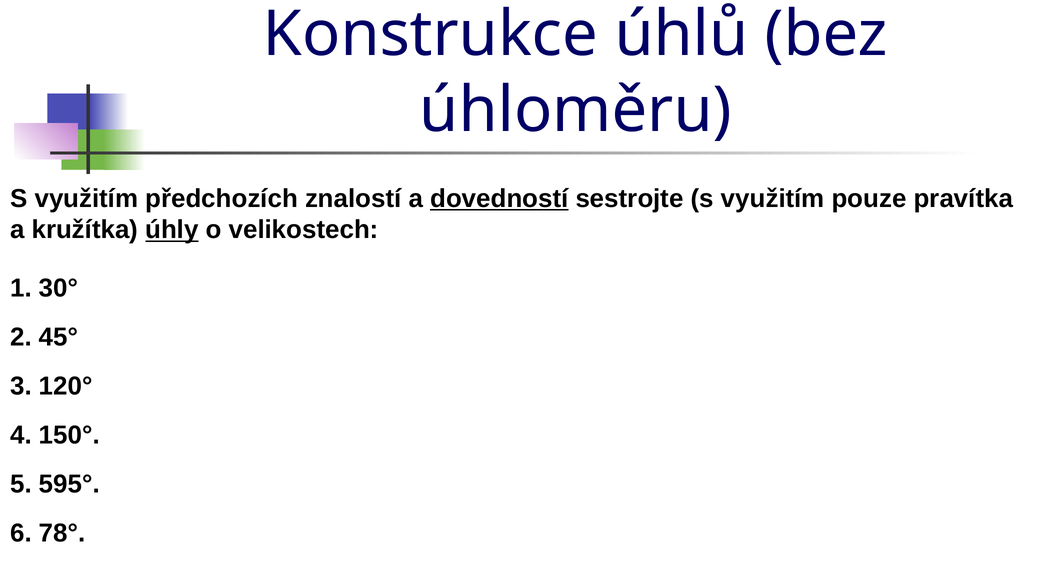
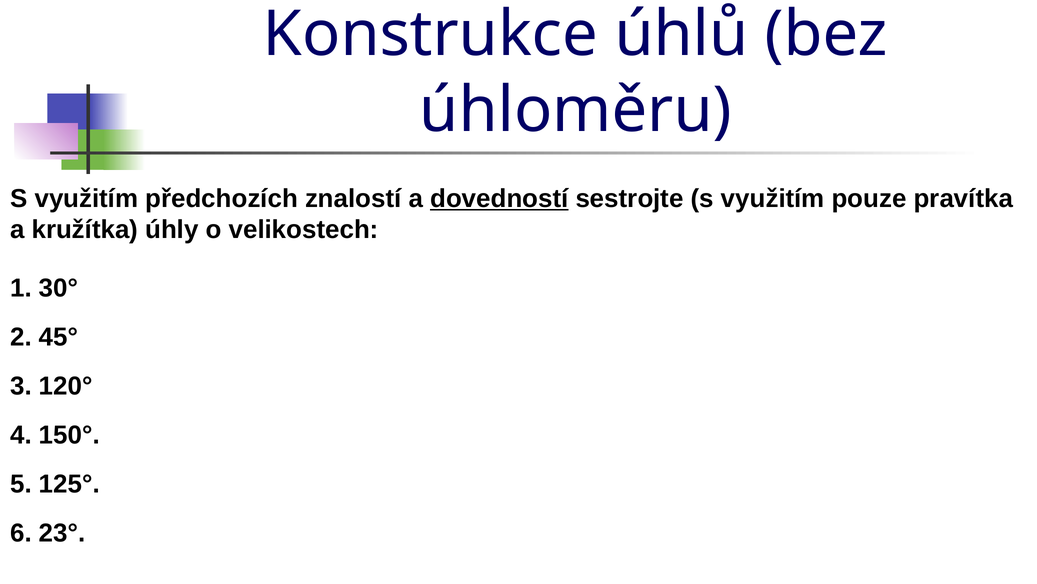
úhly underline: present -> none (172, 230)
595°: 595° -> 125° (69, 484)
78°: 78° -> 23° (62, 533)
